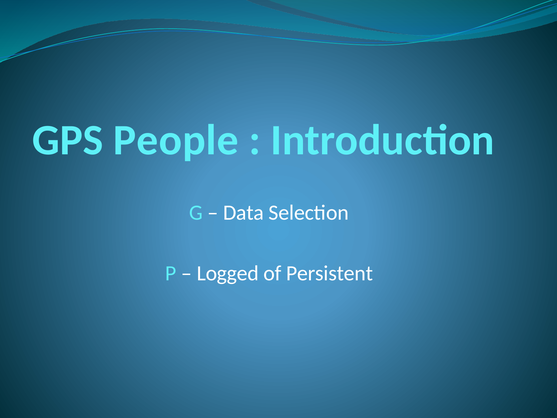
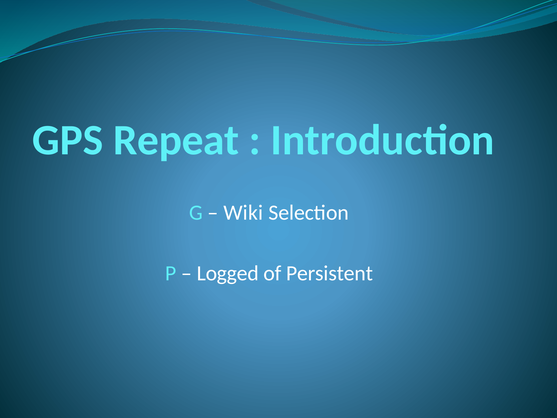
People: People -> Repeat (176, 140)
Data: Data -> Wiki (243, 212)
